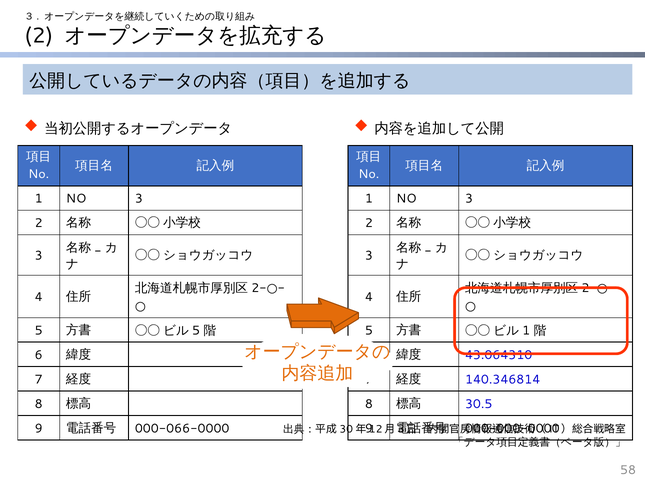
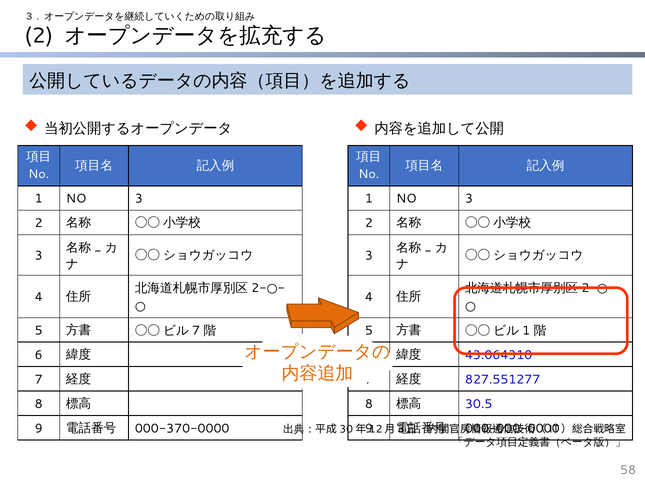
5: 5 -> 7 (196, 330)
140.346814: 140.346814 -> 827.551277 (503, 379)
000-066-0000: 000-066-0000 -> 000-370-0000 (182, 428)
